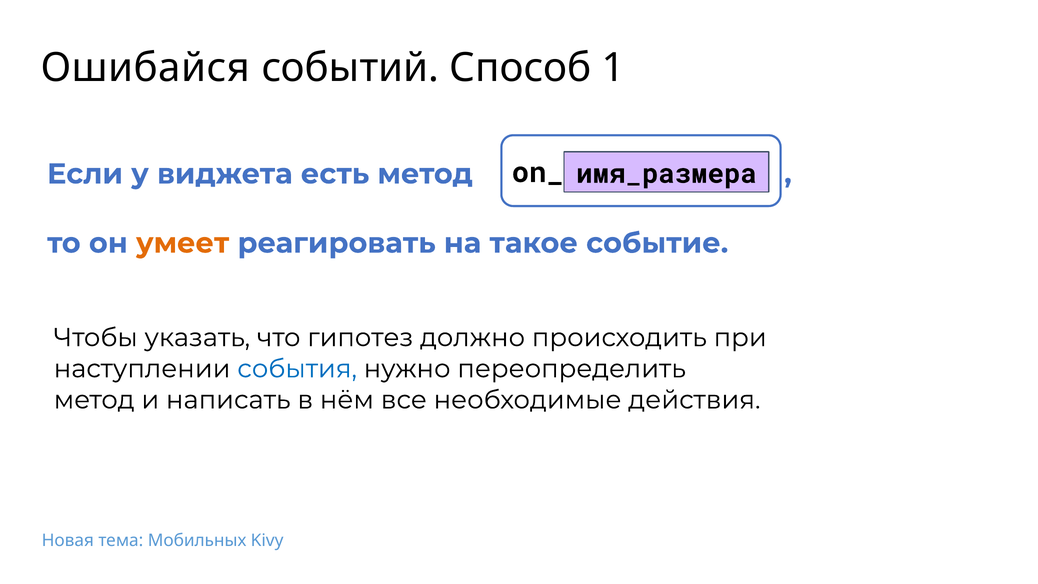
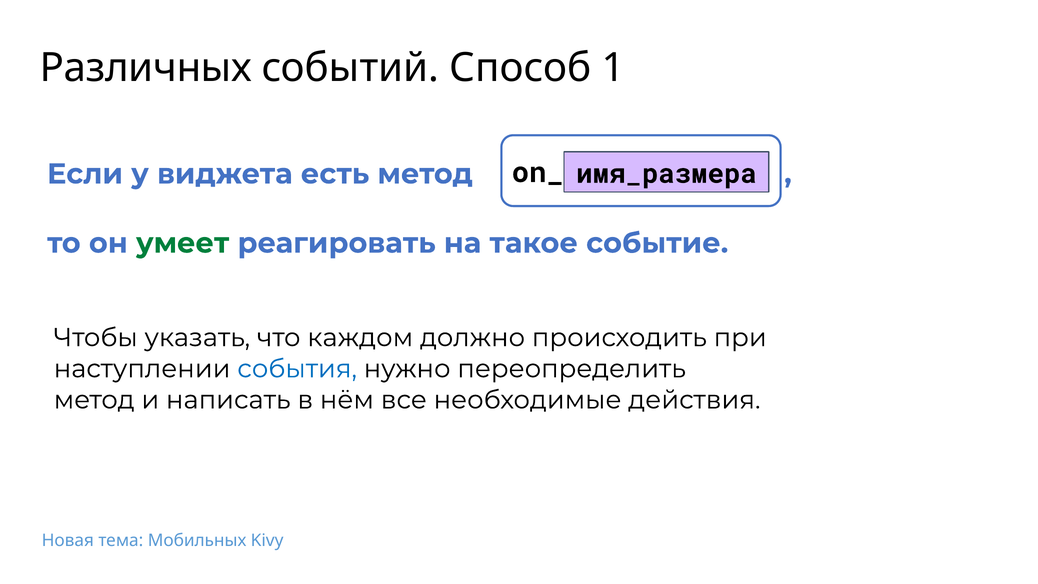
Ошибайся: Ошибайся -> Различных (146, 68)
умеет colour: orange -> green (183, 243)
гипотез: гипотез -> каждом (360, 338)
